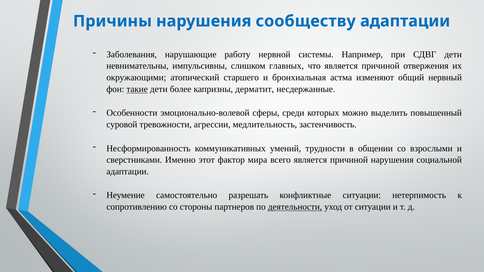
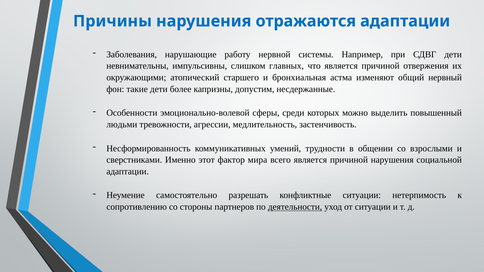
сообществу: сообществу -> отражаются (306, 21)
такие underline: present -> none (137, 89)
дерматит: дерматит -> допустим (255, 89)
суровой: суровой -> людьми (122, 125)
